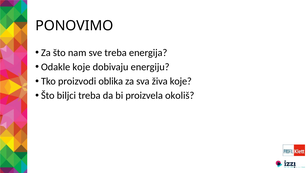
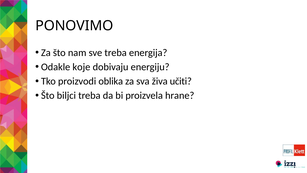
živa koje: koje -> učiti (181, 81)
okoliš: okoliš -> hrane (180, 95)
